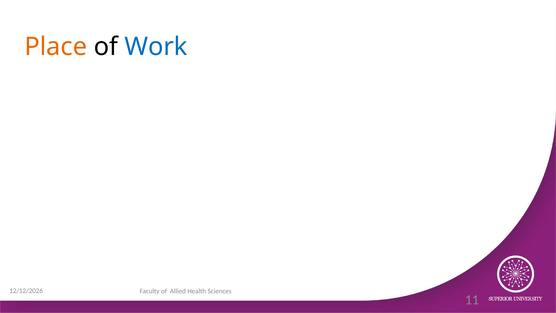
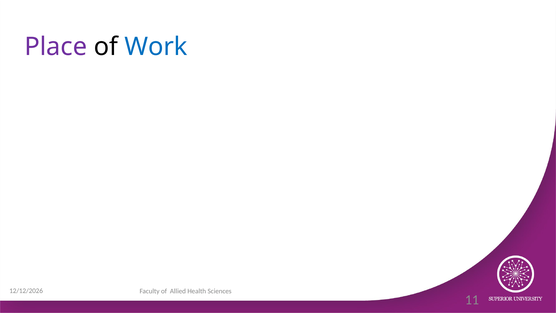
Place colour: orange -> purple (56, 47)
